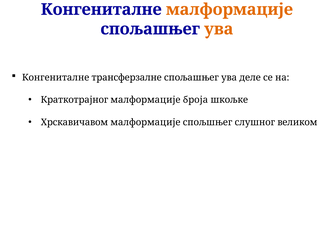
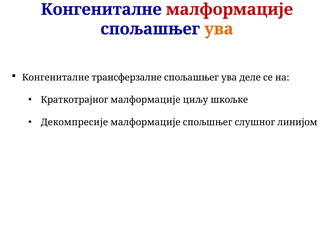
малформације colour: orange -> red (229, 9)
броја: броја -> циљу (195, 100)
Хрскавичавом: Хрскавичавом -> Декомпресије (74, 122)
великом: великом -> линијом (297, 122)
